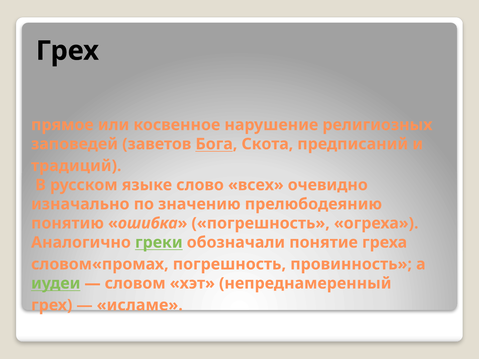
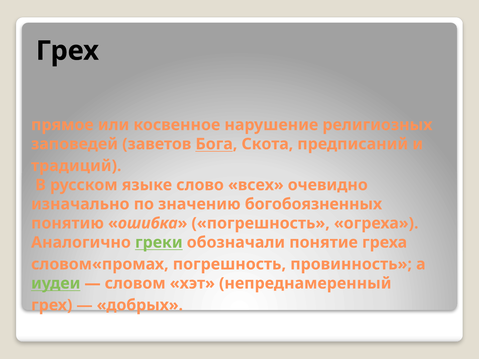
прелюбодеянию: прелюбодеянию -> богобоязненных (313, 204)
исламе: исламе -> добрых (140, 305)
